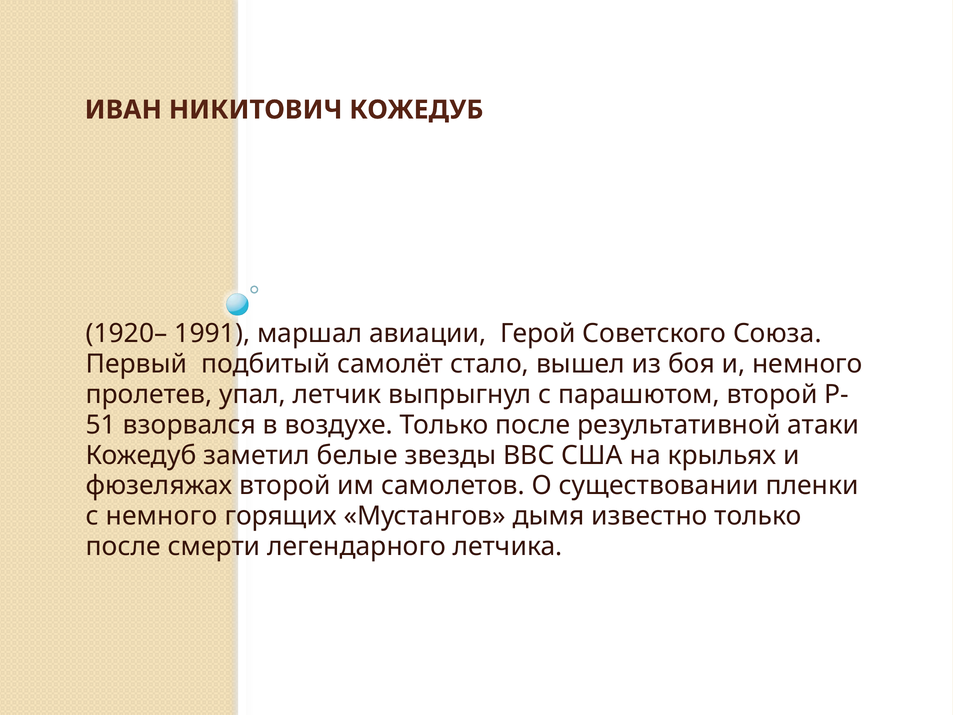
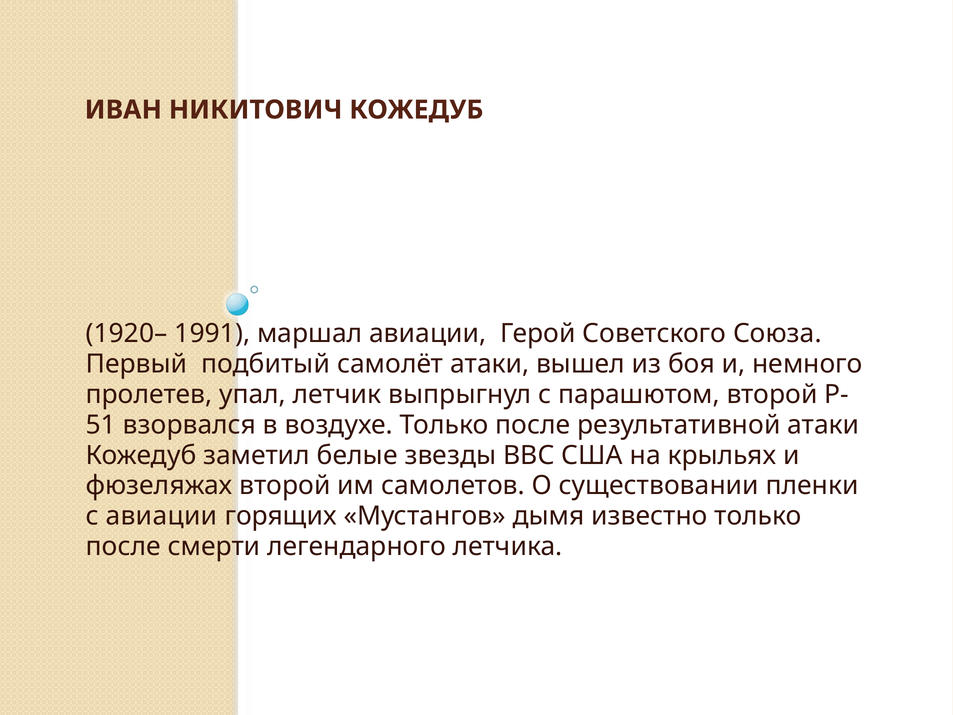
самолёт стало: стало -> атаки (490, 364)
с немного: немного -> авиации (162, 516)
